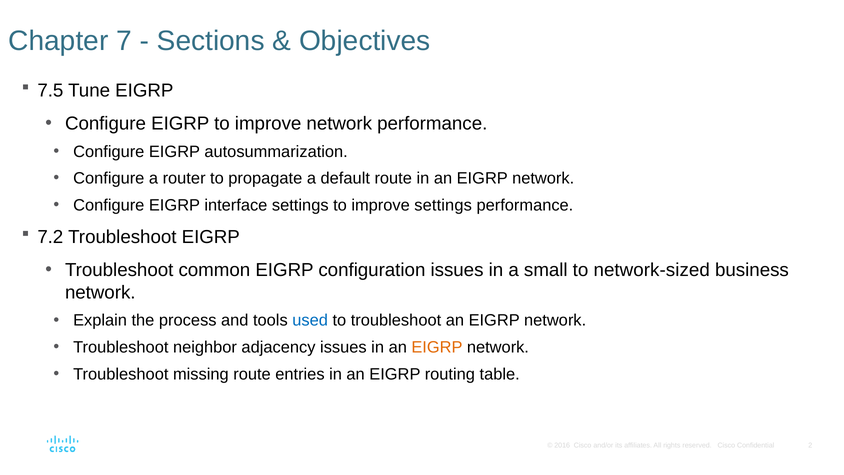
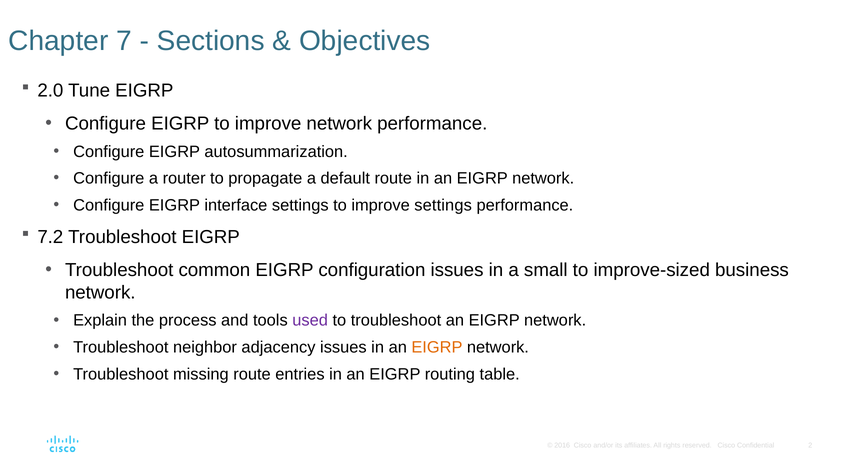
7.5: 7.5 -> 2.0 (50, 91)
network-sized: network-sized -> improve-sized (652, 270)
used colour: blue -> purple (310, 320)
